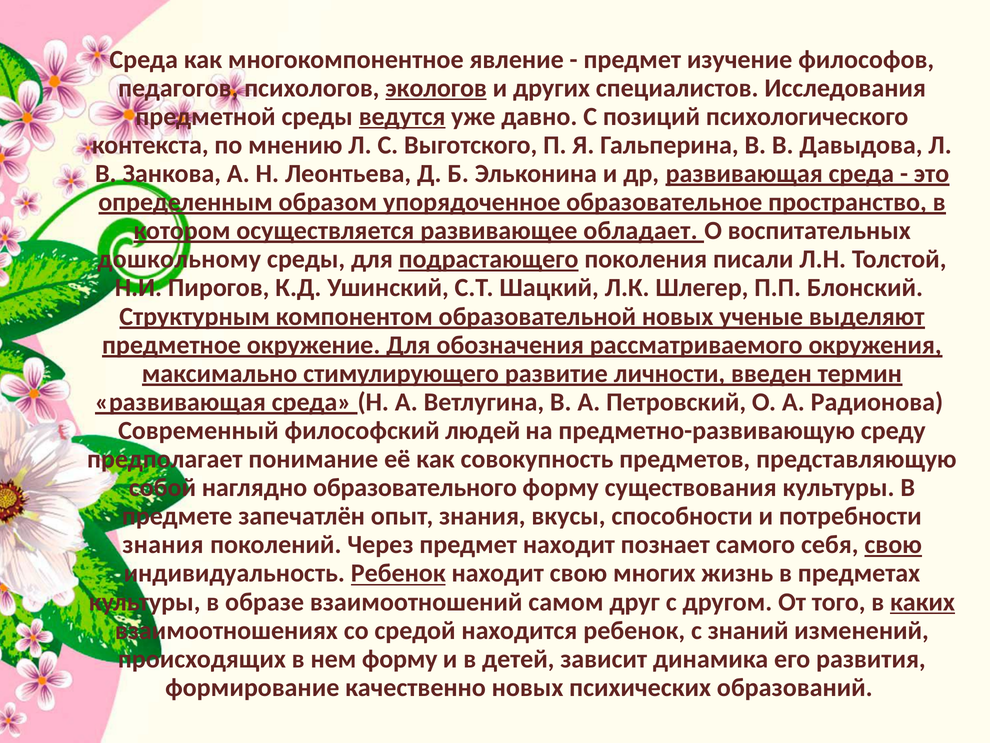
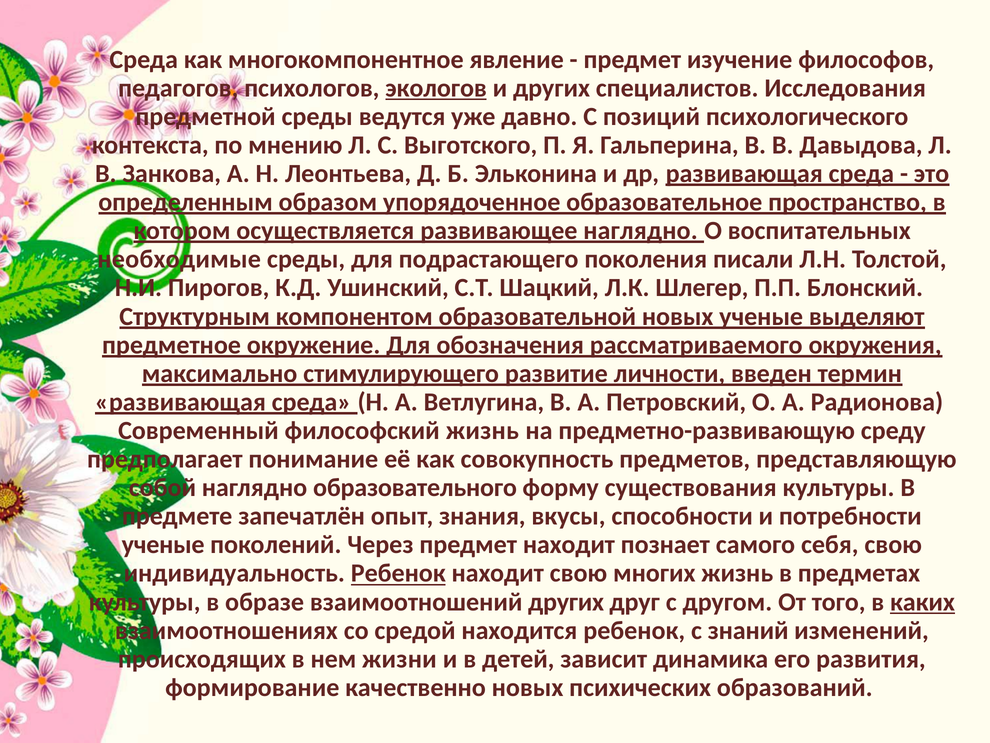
ведутся underline: present -> none (402, 116)
развивающее обладает: обладает -> наглядно (640, 231)
дошкольному: дошкольному -> необходимые (179, 259)
подрастающего underline: present -> none (489, 259)
философский людей: людей -> жизнь (482, 430)
знания: знания -> ученые (163, 544)
свою underline: present -> none (893, 544)
взаимоотношений самом: самом -> других (566, 601)
нем форму: форму -> жизни (399, 659)
